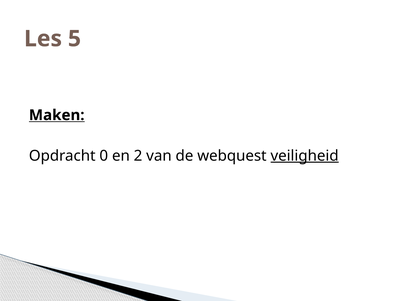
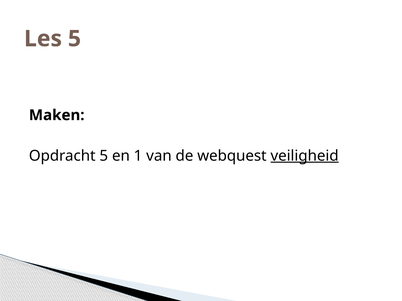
Maken underline: present -> none (57, 115)
Opdracht 0: 0 -> 5 (104, 156)
2: 2 -> 1 (138, 156)
